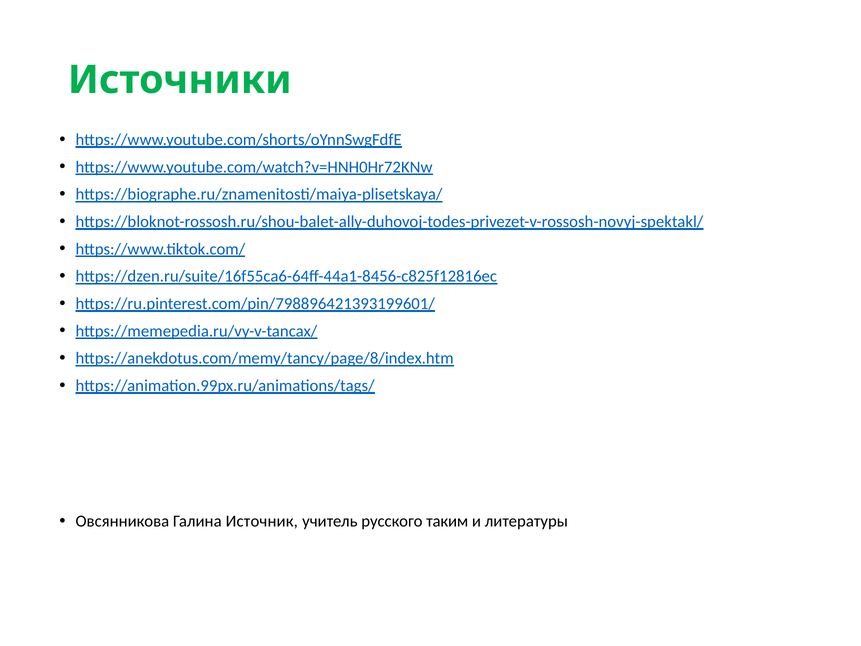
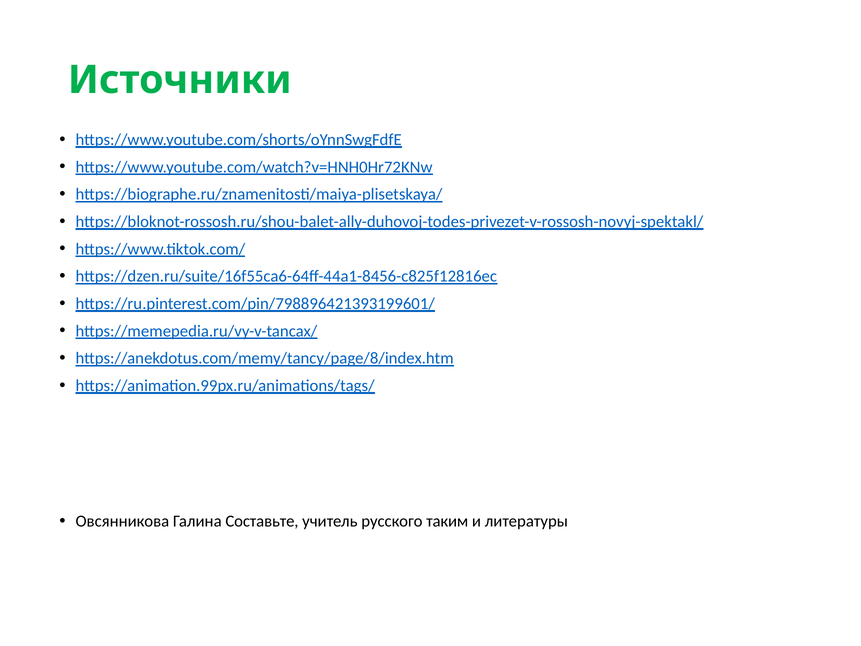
Источник: Источник -> Составьте (262, 521)
